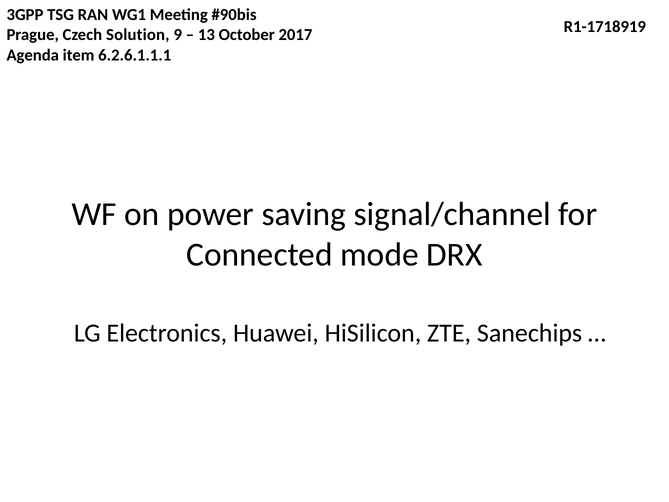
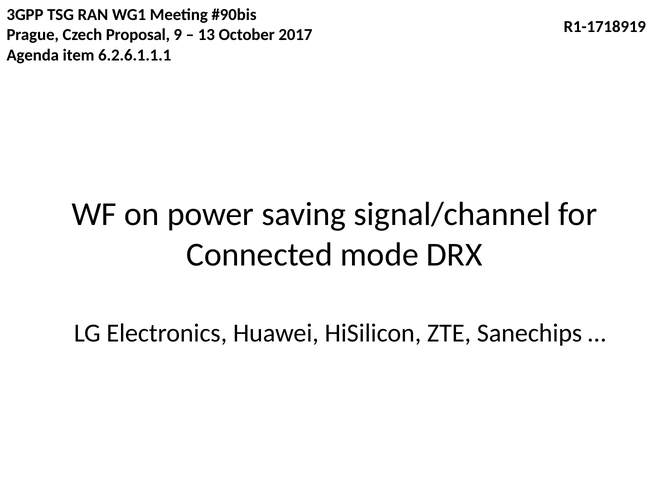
Solution: Solution -> Proposal (138, 35)
